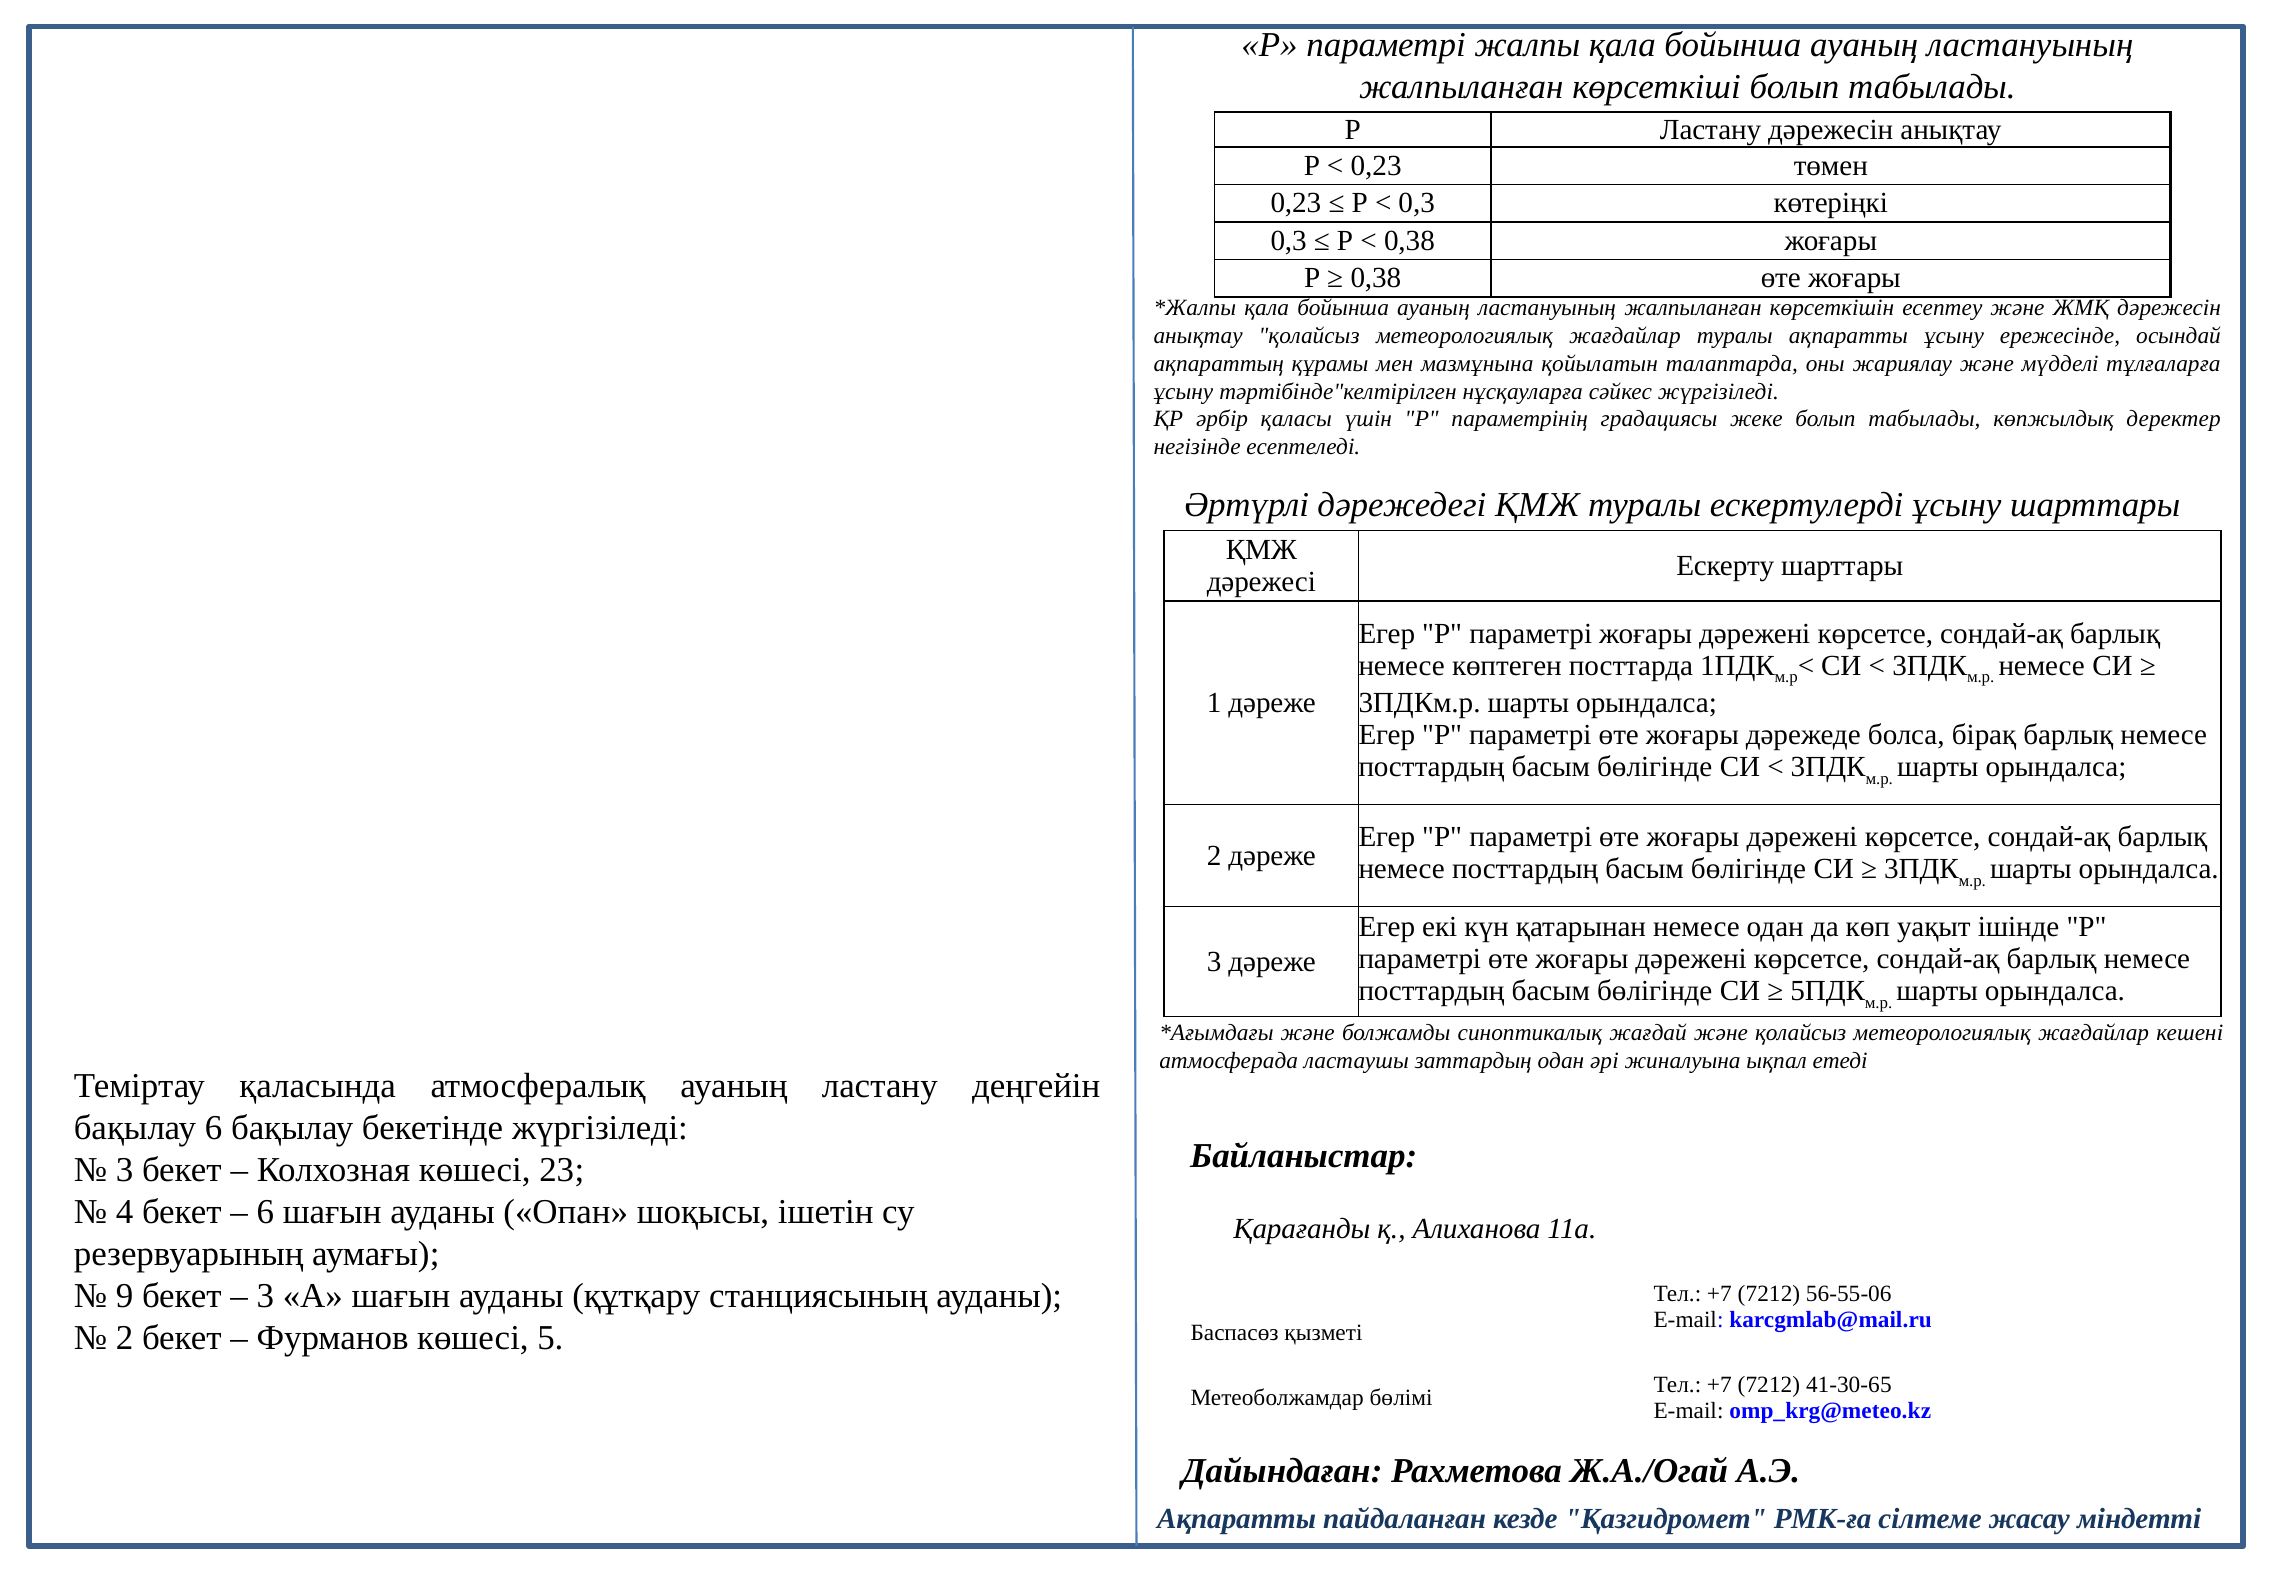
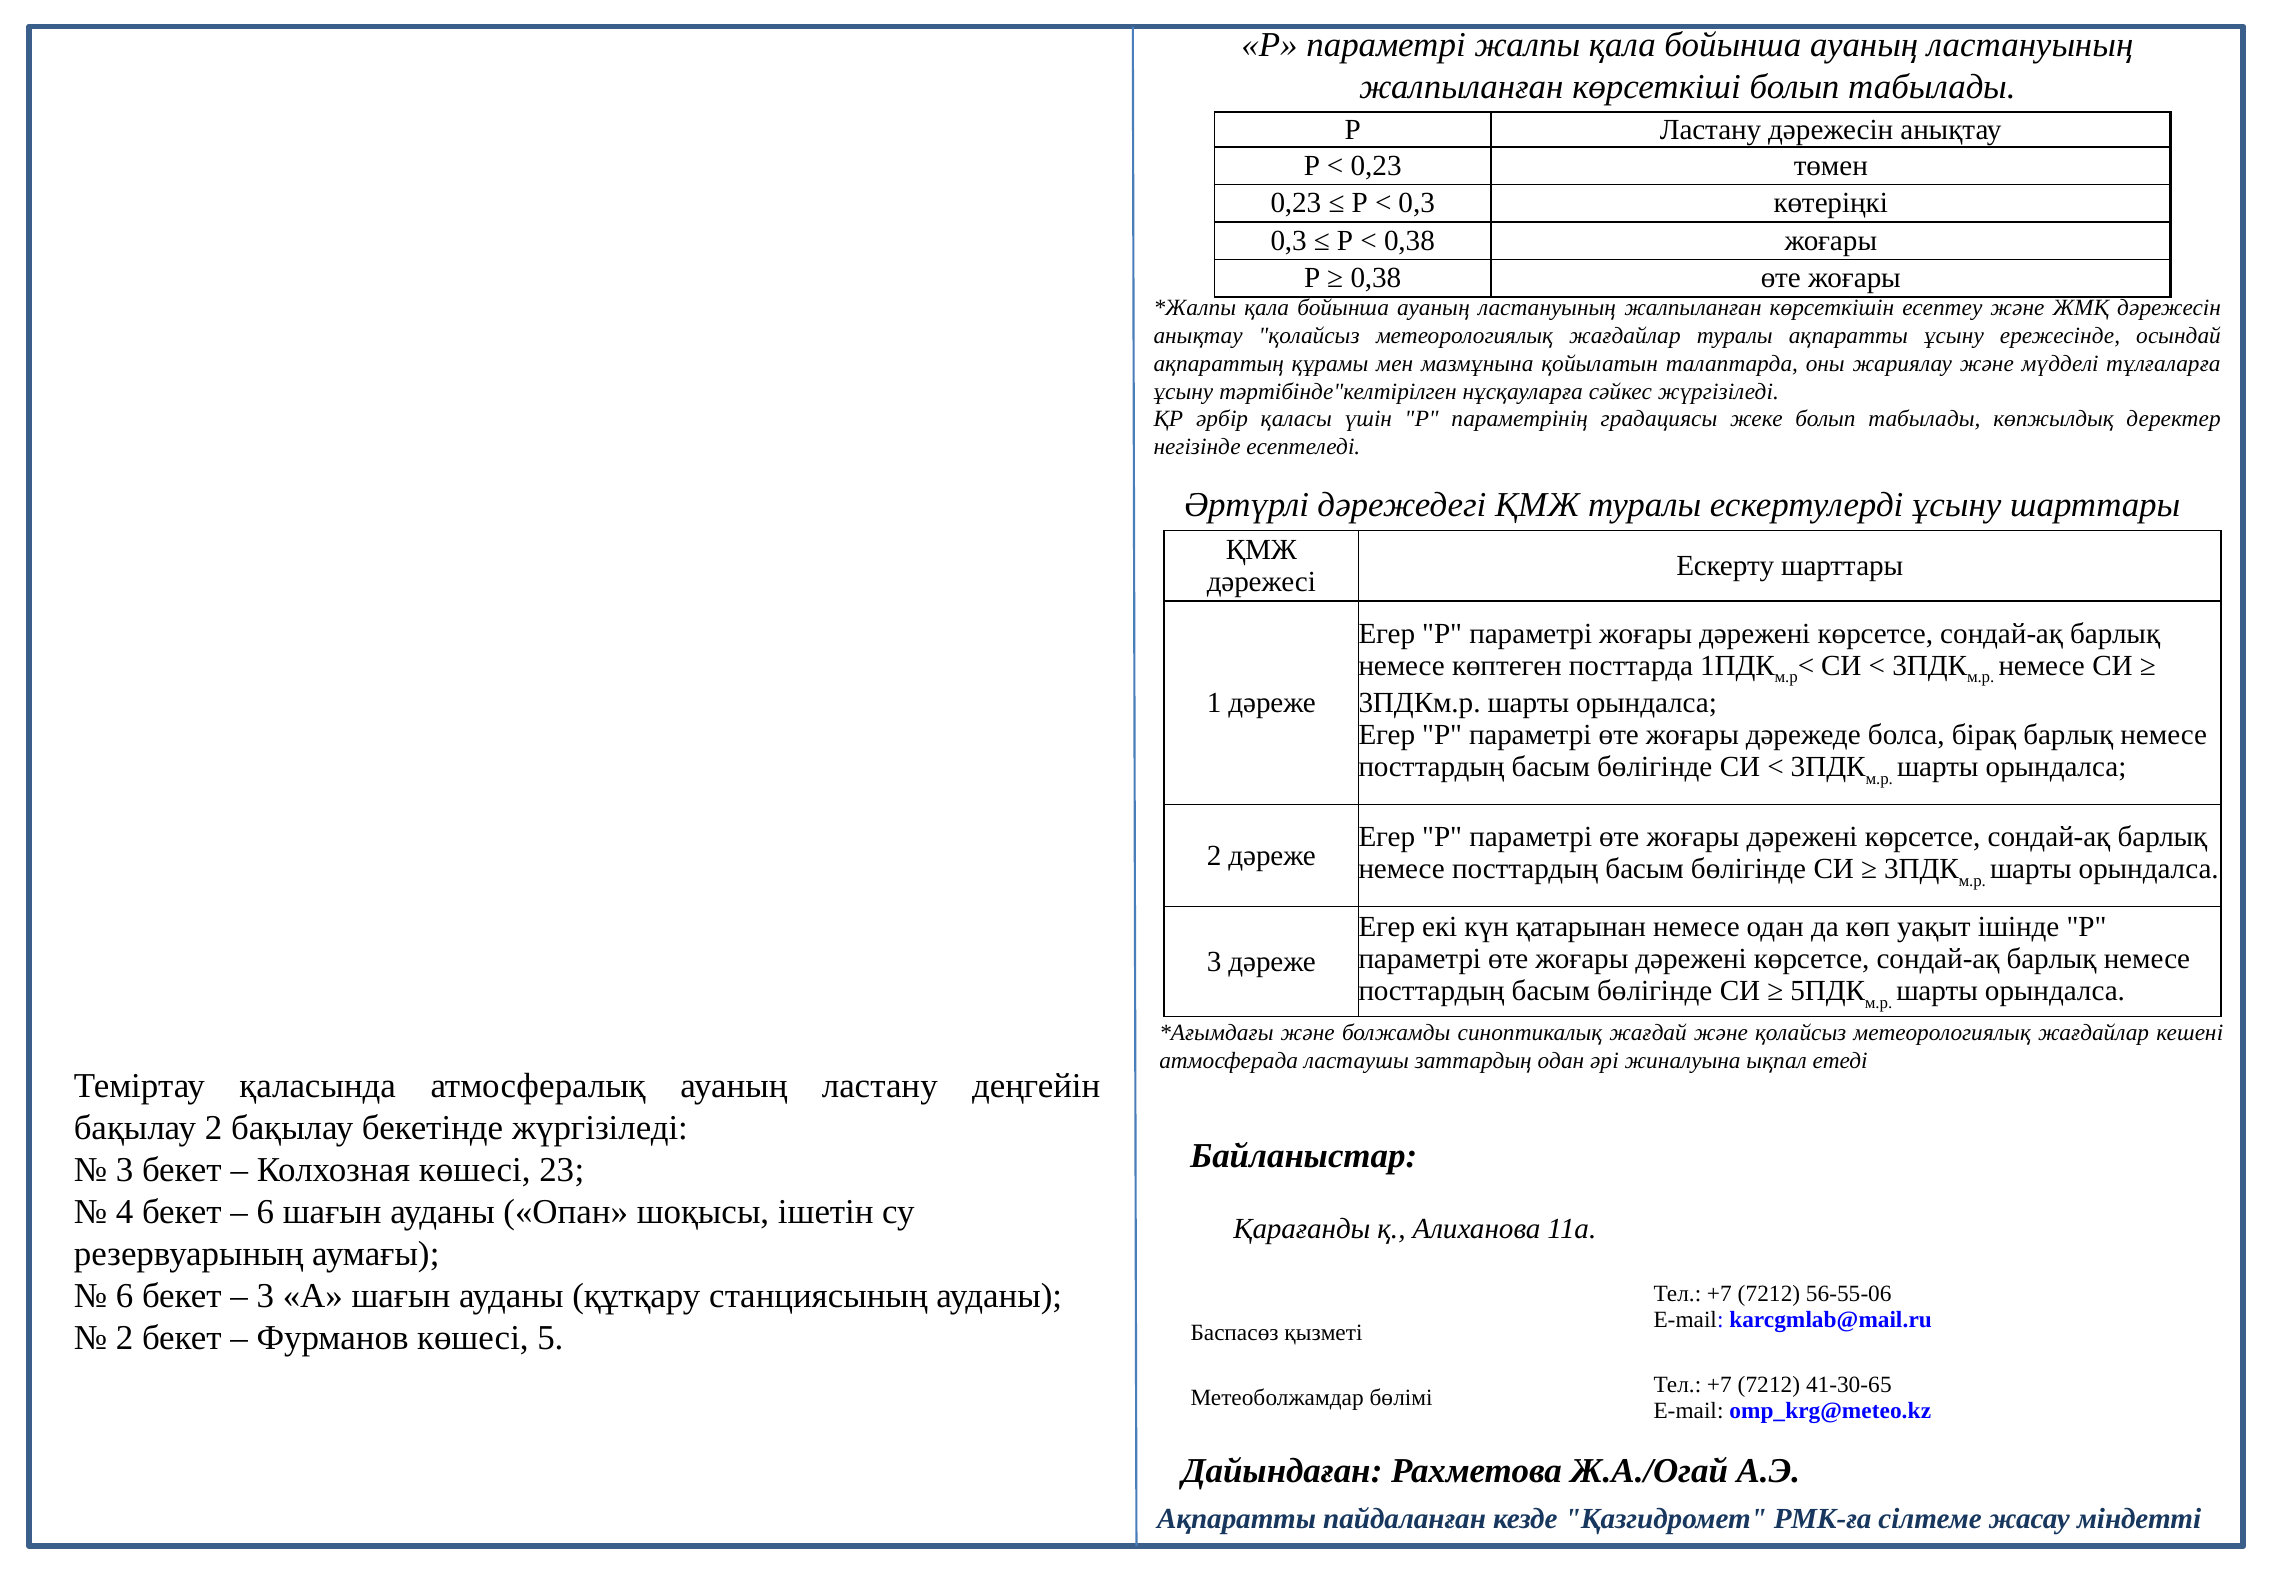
бақылау 6: 6 -> 2 (214, 1128)
9: 9 -> 6 (125, 1296)
